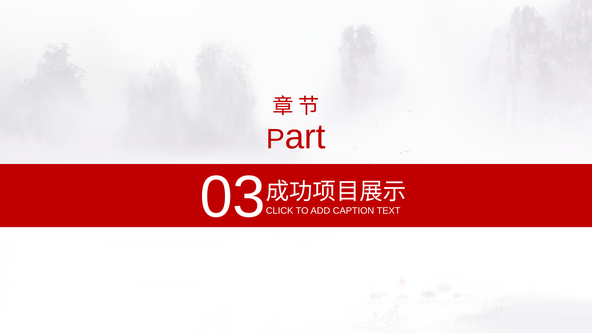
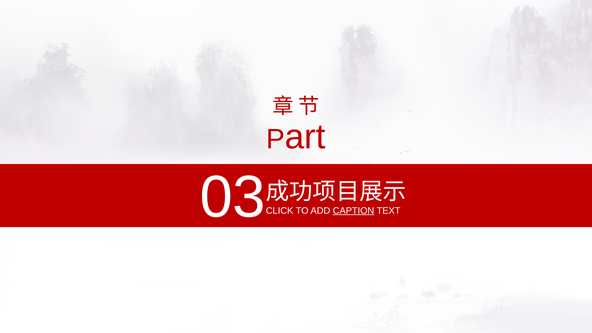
CAPTION underline: none -> present (354, 211)
